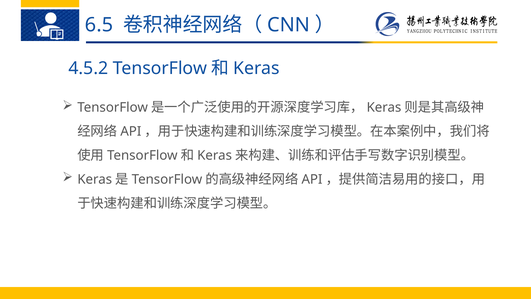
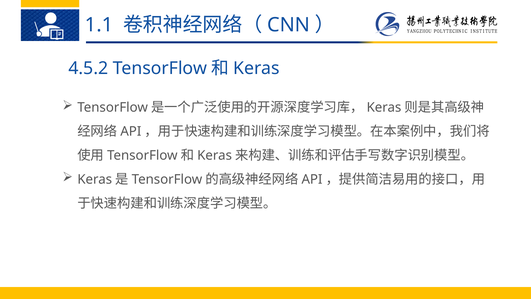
6.5: 6.5 -> 1.1 (99, 25)
